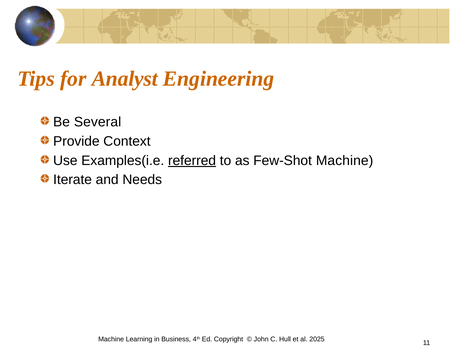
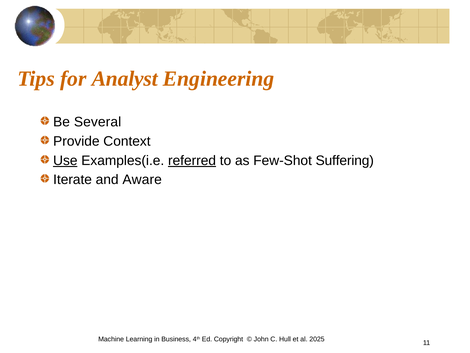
Use underline: none -> present (65, 160)
Few-Shot Machine: Machine -> Suffering (345, 160)
Needs: Needs -> Aware (142, 179)
